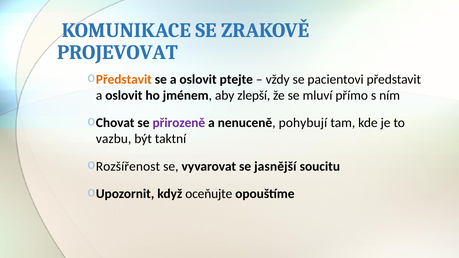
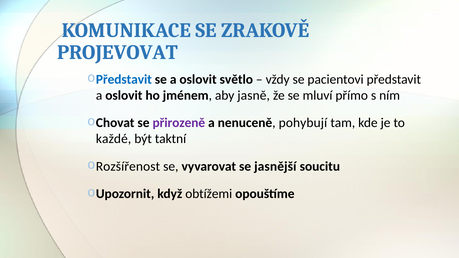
Představit colour: orange -> blue (124, 79)
ptejte: ptejte -> světlo (236, 79)
zlepší: zlepší -> jasně (254, 95)
vazbu: vazbu -> každé (114, 139)
oceňujte: oceňujte -> obtížemi (209, 194)
